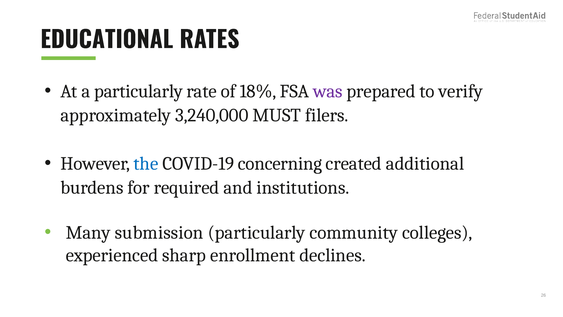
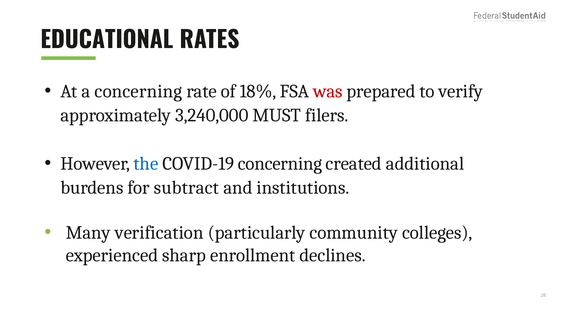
a particularly: particularly -> concerning (138, 91)
was colour: purple -> red (328, 91)
required: required -> subtract (186, 187)
submission: submission -> verification (159, 232)
